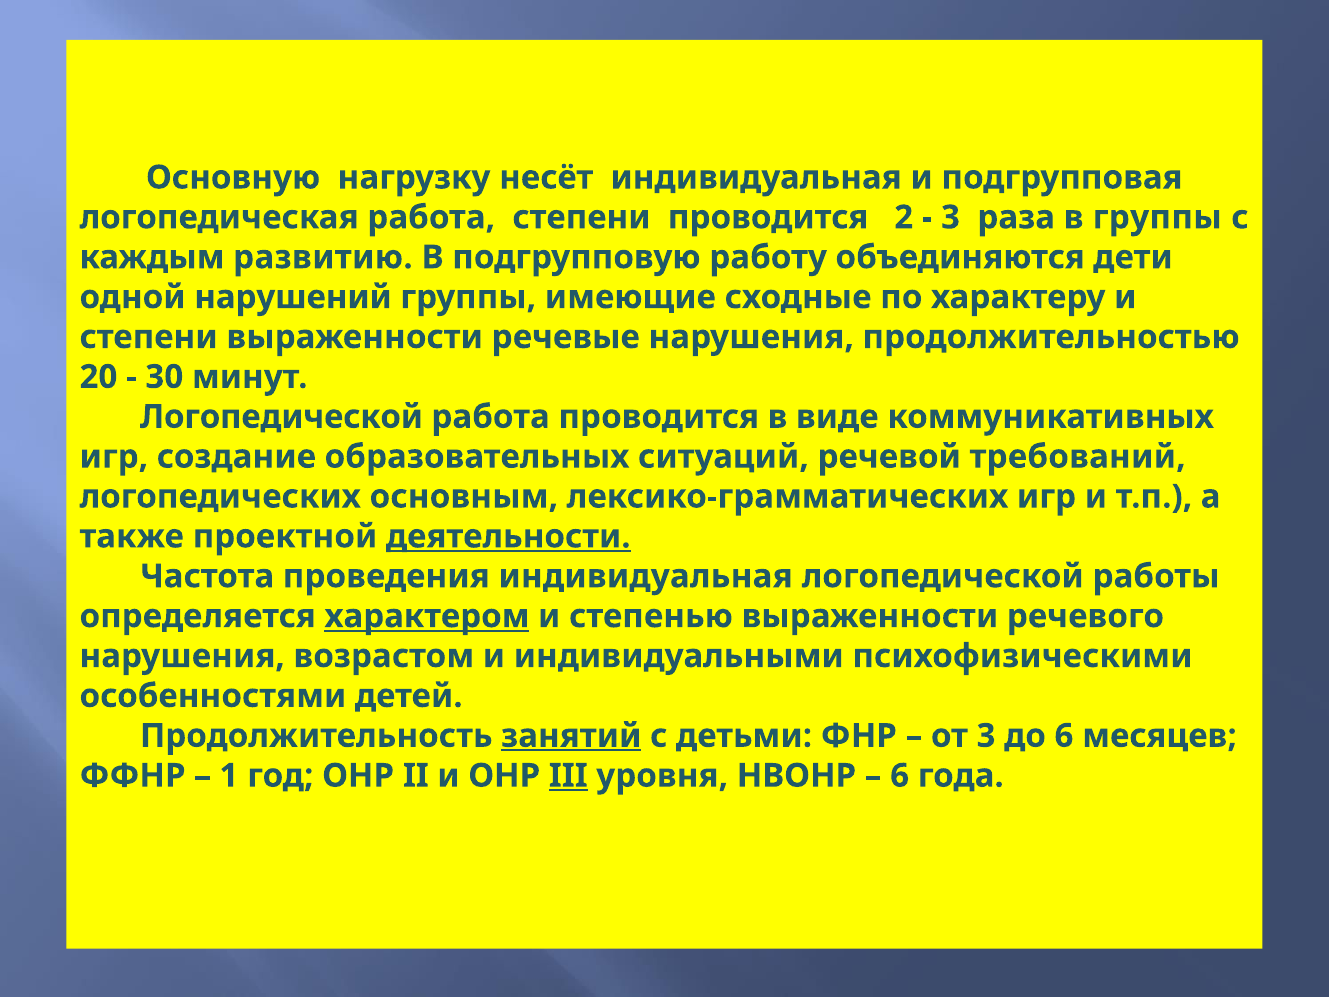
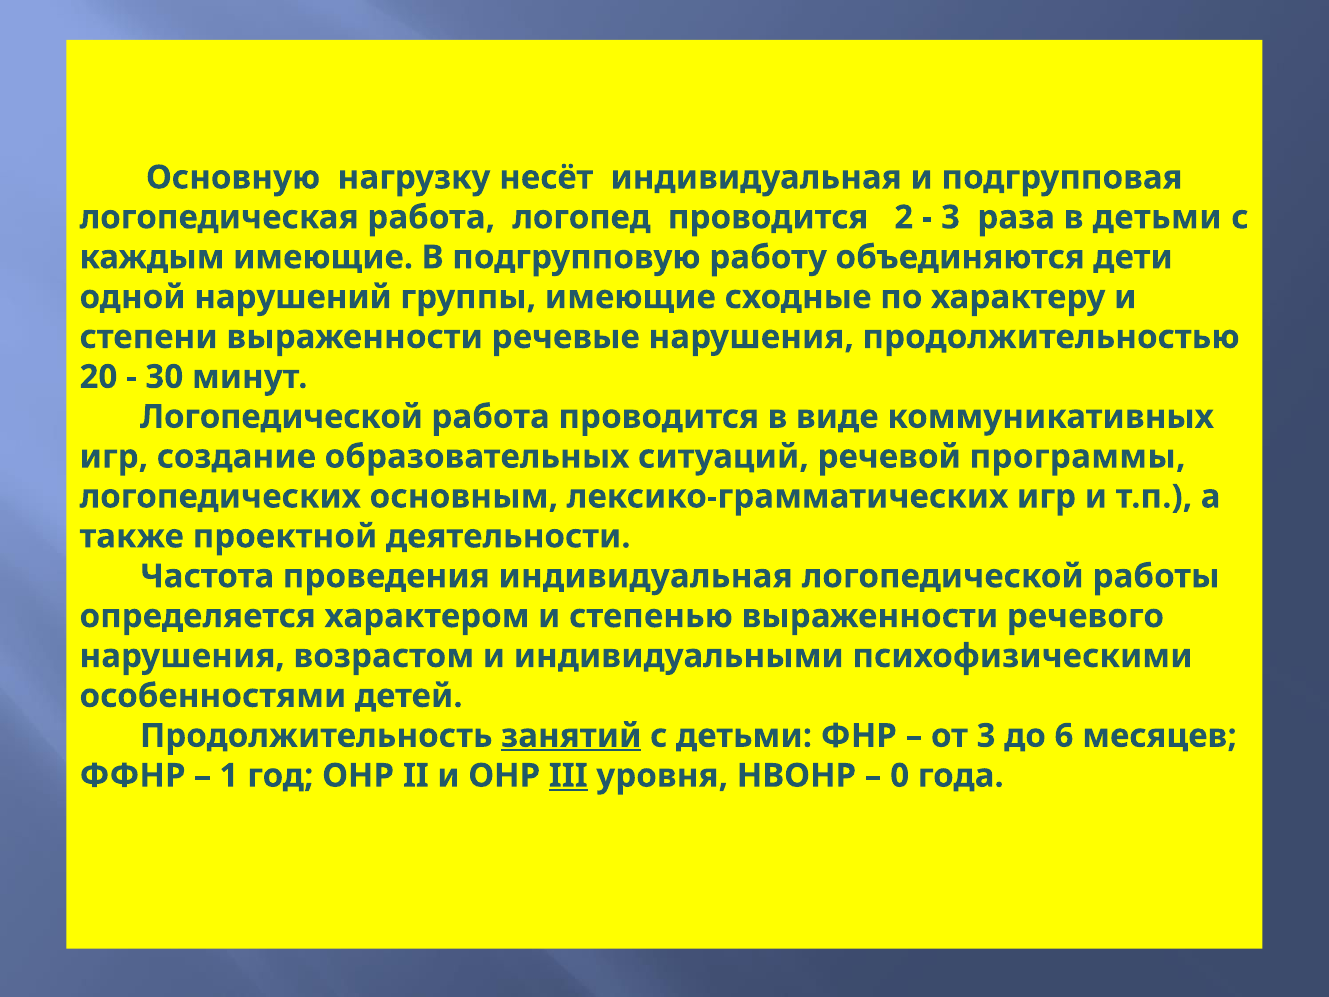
работа степени: степени -> логопед (582, 217)
в группы: группы -> детьми (1157, 217)
каждым развитию: развитию -> имеющие (323, 257)
требований: требований -> программы (1078, 457)
деятельности underline: present -> none (508, 536)
характером underline: present -> none (427, 616)
6: 6 -> 0 (900, 776)
